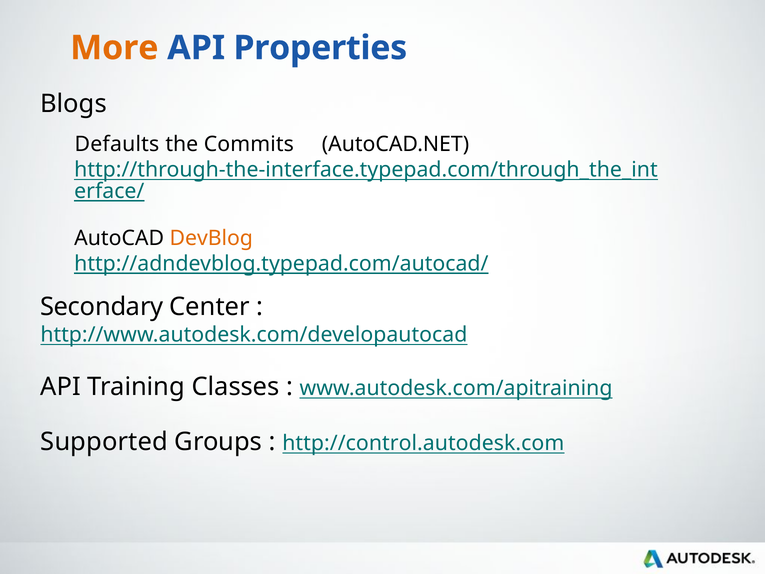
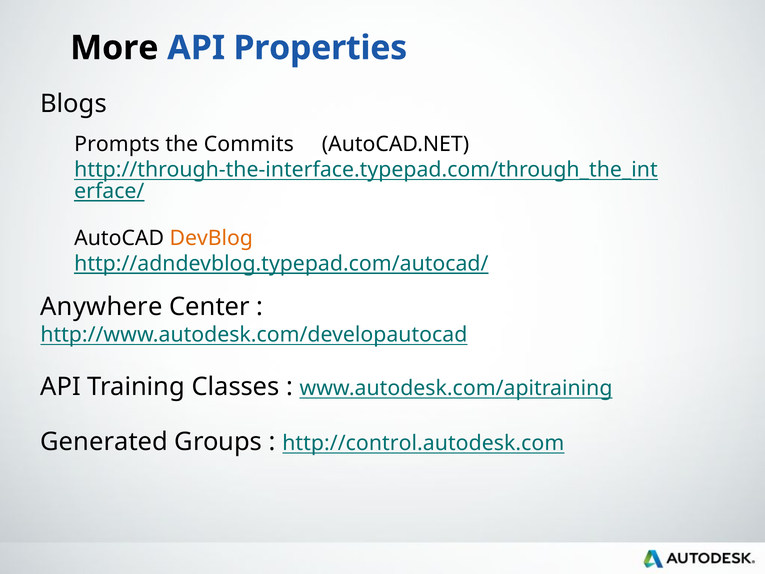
More colour: orange -> black (114, 48)
Defaults: Defaults -> Prompts (117, 144)
Secondary: Secondary -> Anywhere (101, 307)
Supported: Supported -> Generated (104, 442)
